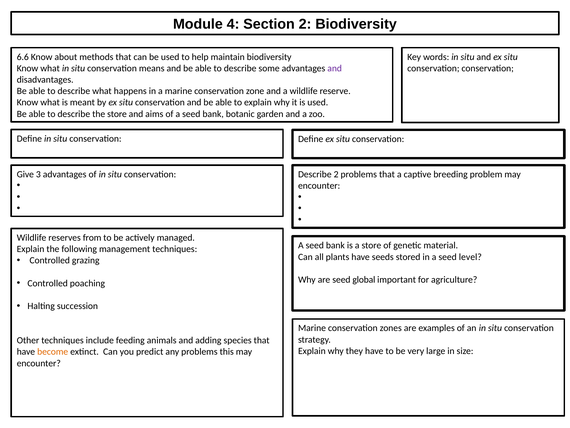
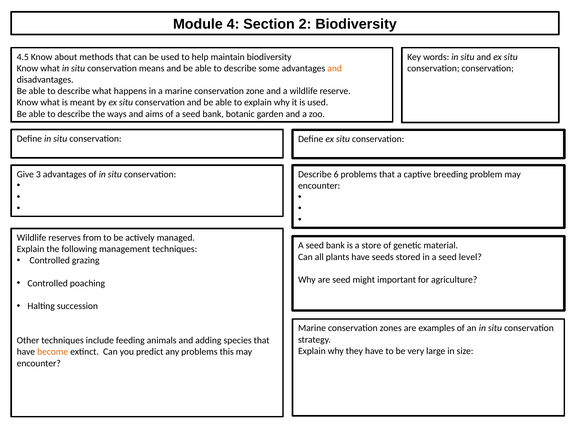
6.6: 6.6 -> 4.5 (23, 57)
and colour: purple -> orange (335, 68)
the store: store -> ways (117, 114)
Describe 2: 2 -> 6 (336, 174)
global: global -> might (364, 279)
